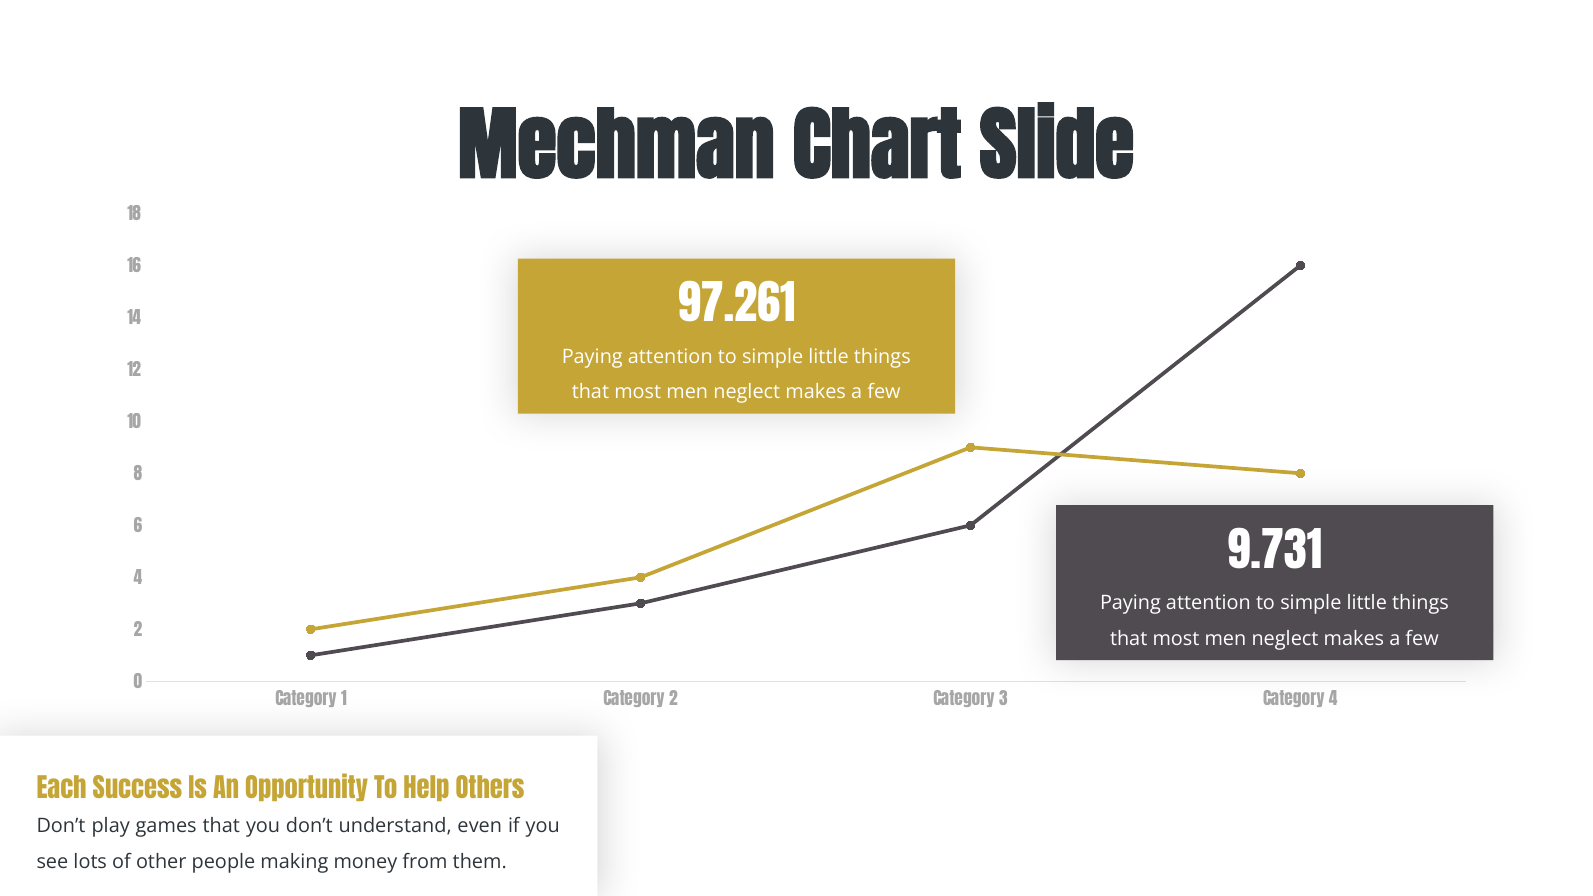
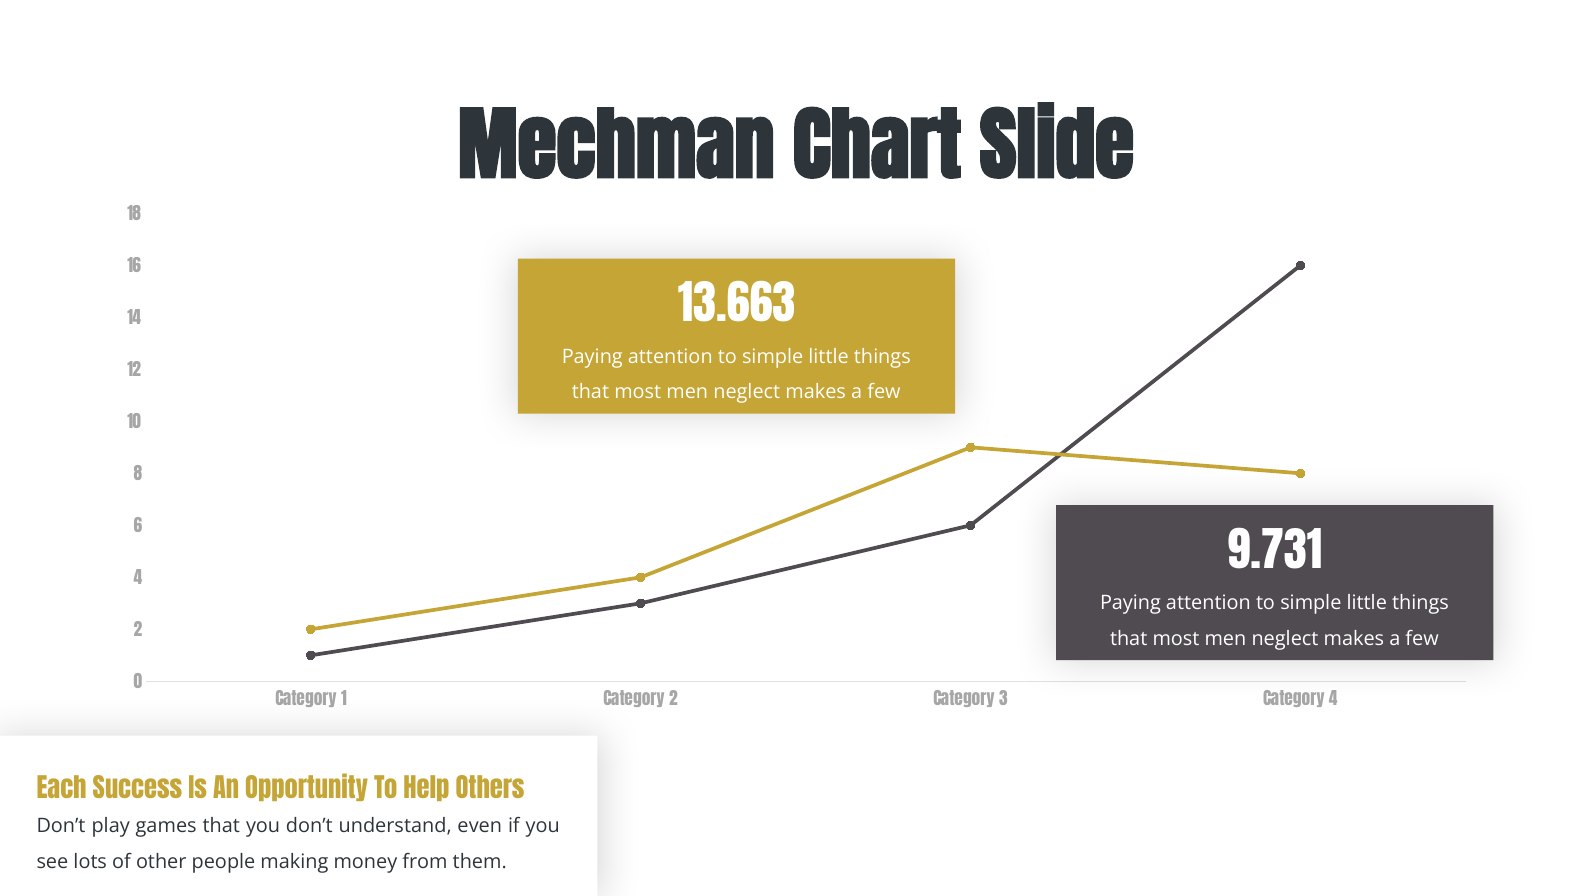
97.261: 97.261 -> 13.663 (737, 306)
